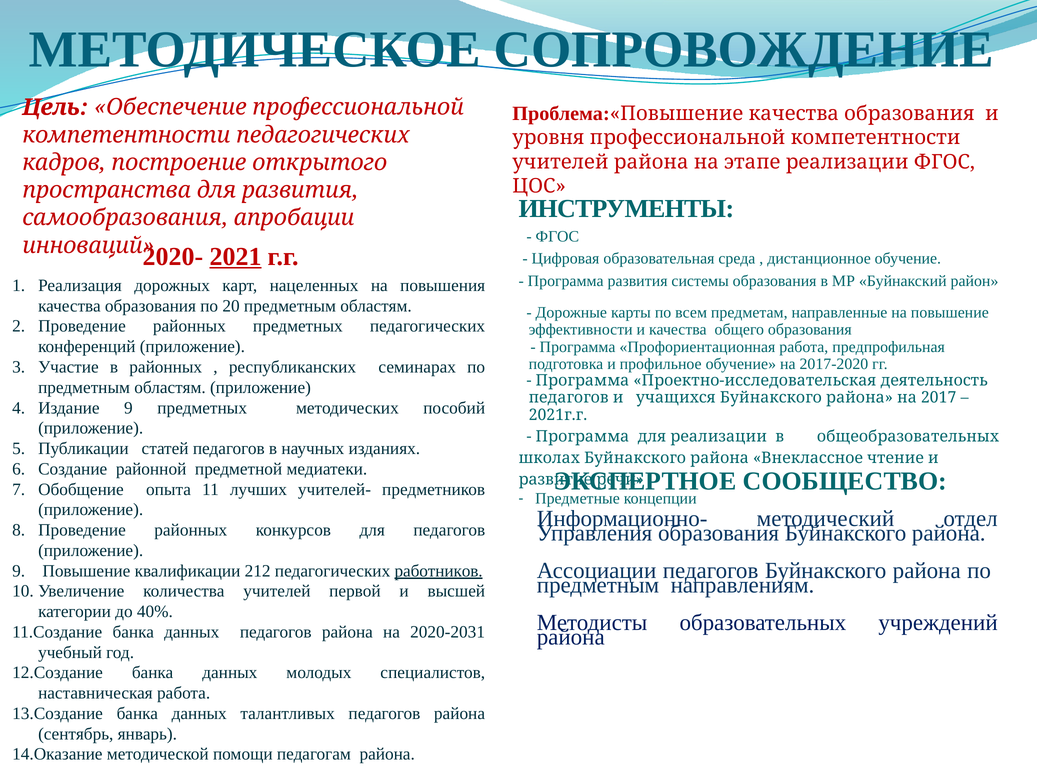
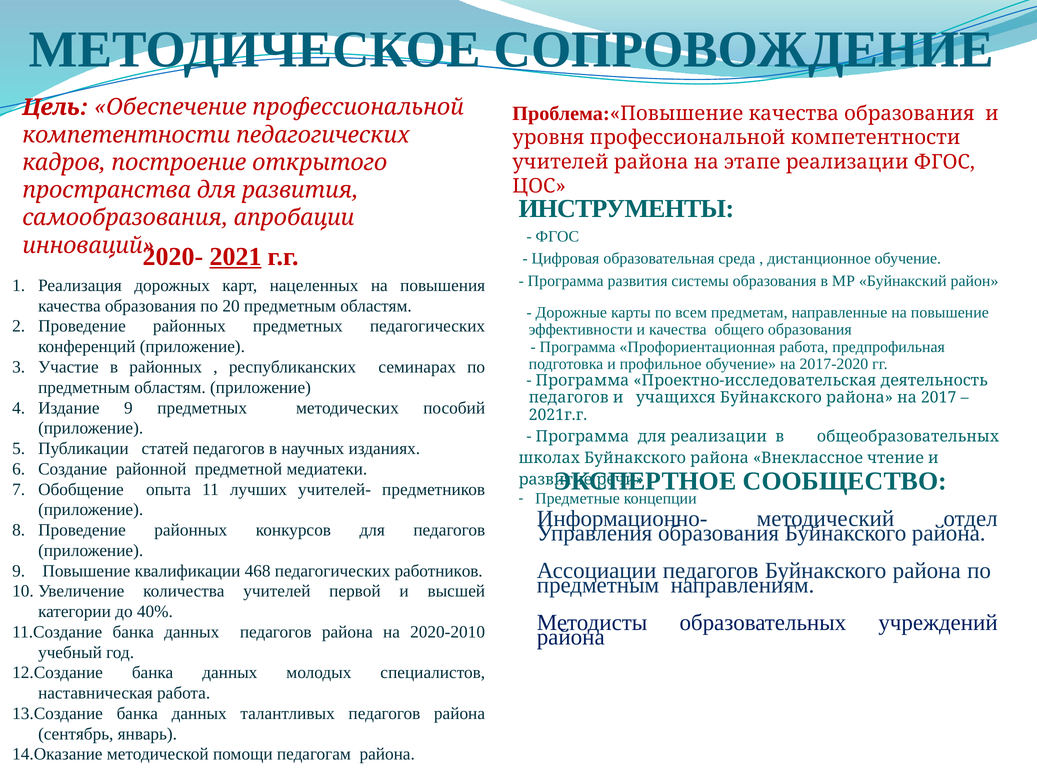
212: 212 -> 468 (258, 571)
работников underline: present -> none (439, 571)
2020-2031: 2020-2031 -> 2020-2010 (448, 632)
